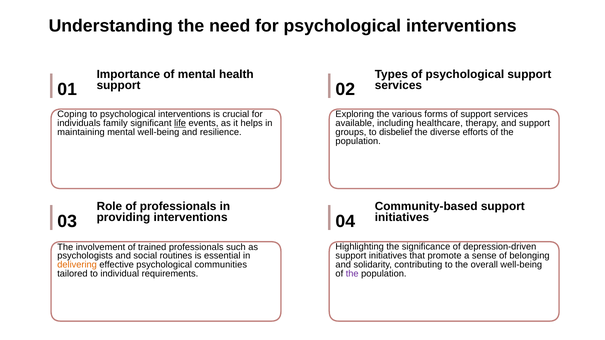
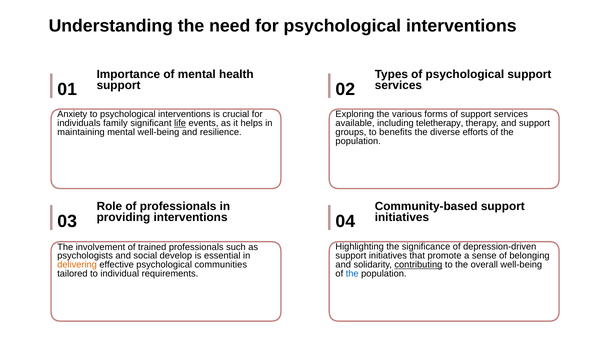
Coping: Coping -> Anxiety (72, 114)
healthcare: healthcare -> teletherapy (440, 123)
disbelief: disbelief -> benefits (396, 132)
routines: routines -> develop (176, 256)
contributing underline: none -> present (418, 265)
the colour: purple -> blue (352, 274)
